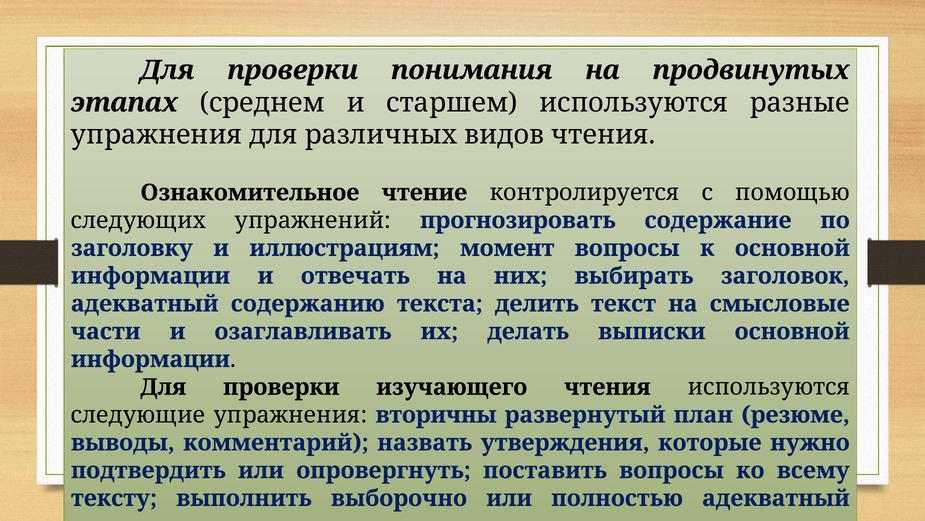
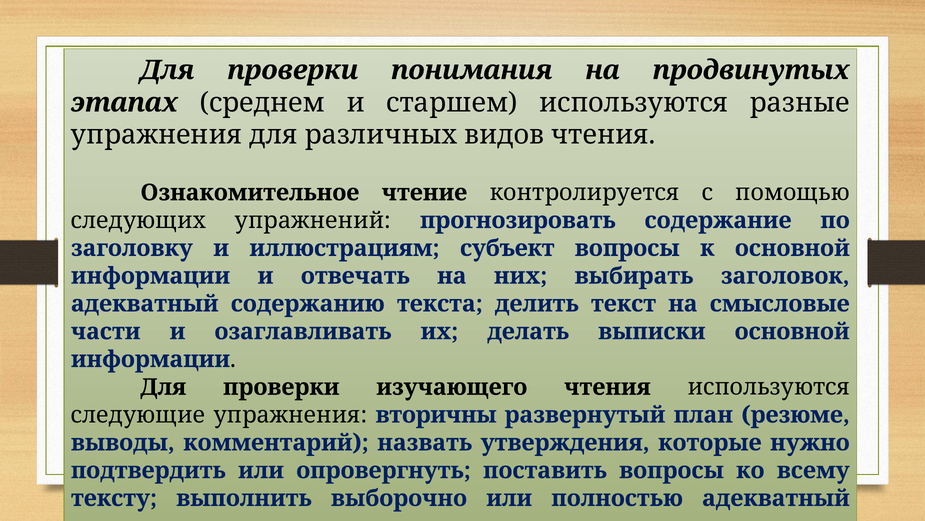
момент: момент -> субъект (507, 248)
